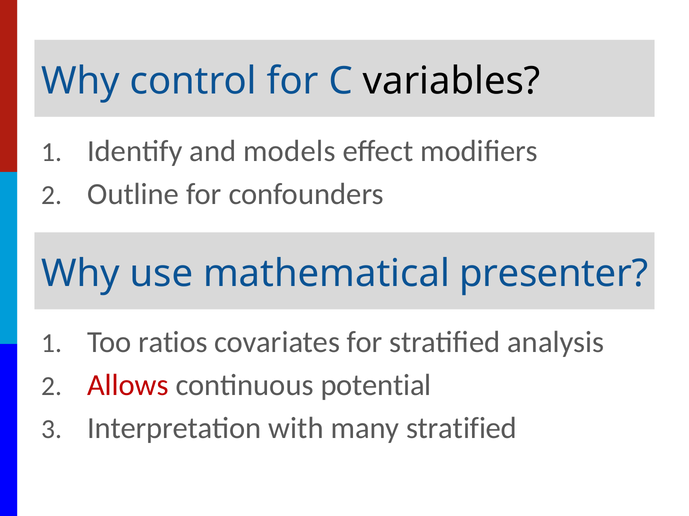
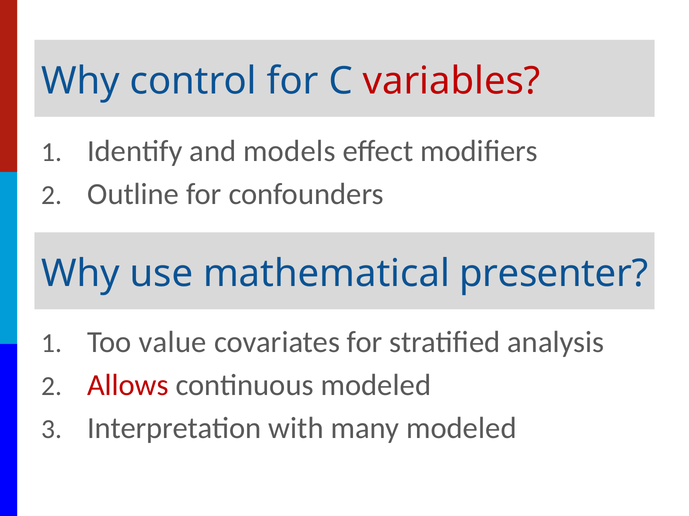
variables colour: black -> red (452, 81)
ratios: ratios -> value (173, 343)
continuous potential: potential -> modeled (376, 386)
many stratified: stratified -> modeled (461, 429)
